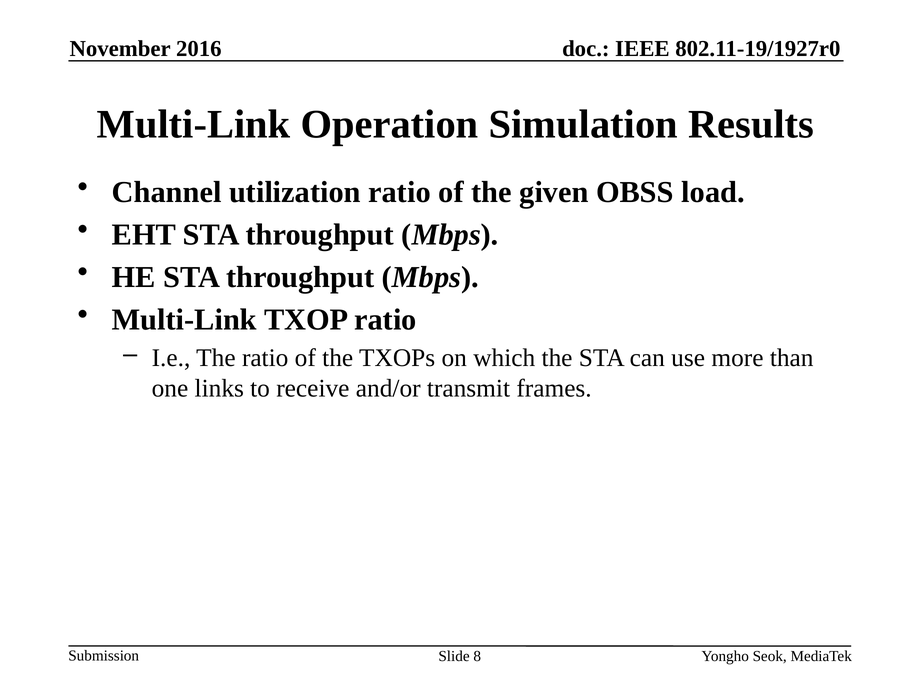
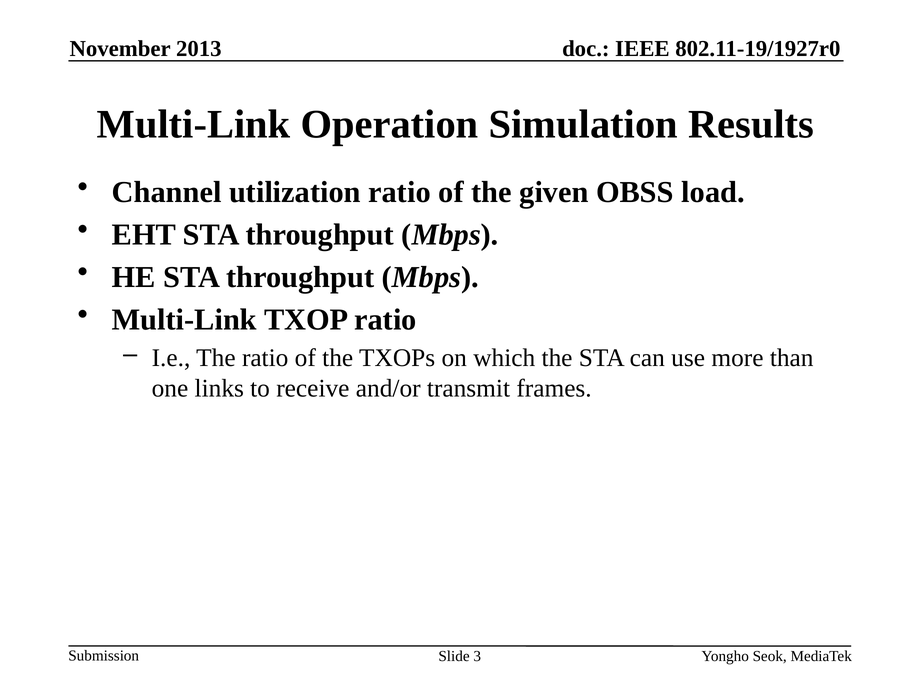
2016: 2016 -> 2013 (199, 49)
8: 8 -> 3 (477, 656)
